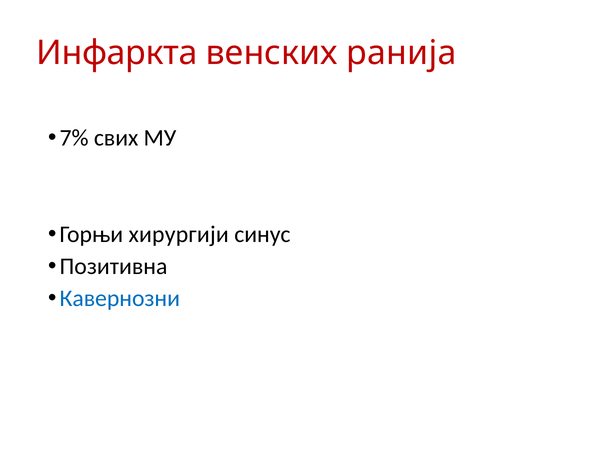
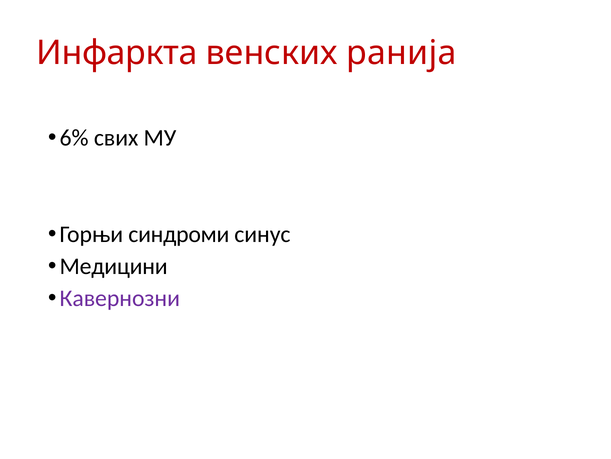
7%: 7% -> 6% (74, 138)
хирургији: хирургији -> синдроми (179, 234)
Позитивна: Позитивна -> Медицини (114, 266)
Кавернозни colour: blue -> purple (120, 298)
